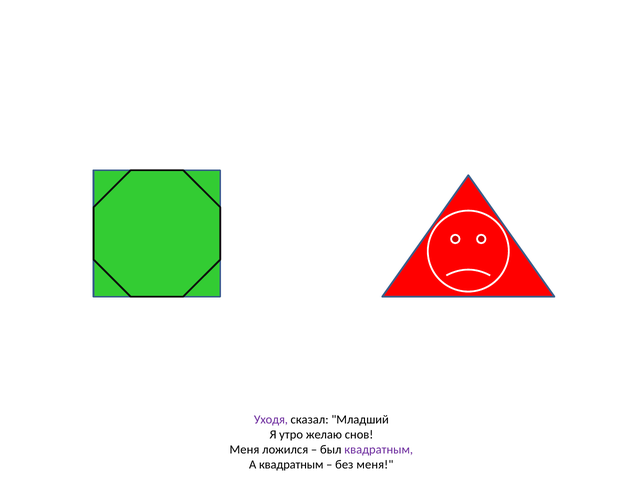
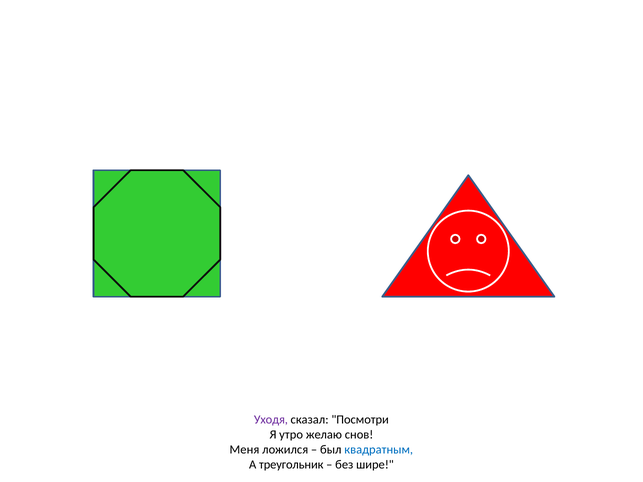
Младший: Младший -> Посмотри (360, 420)
квадратным colour: purple -> blue (379, 450)
А квадратным: квадратным -> треугольник (291, 465)
без меня: меня -> шире (375, 465)
